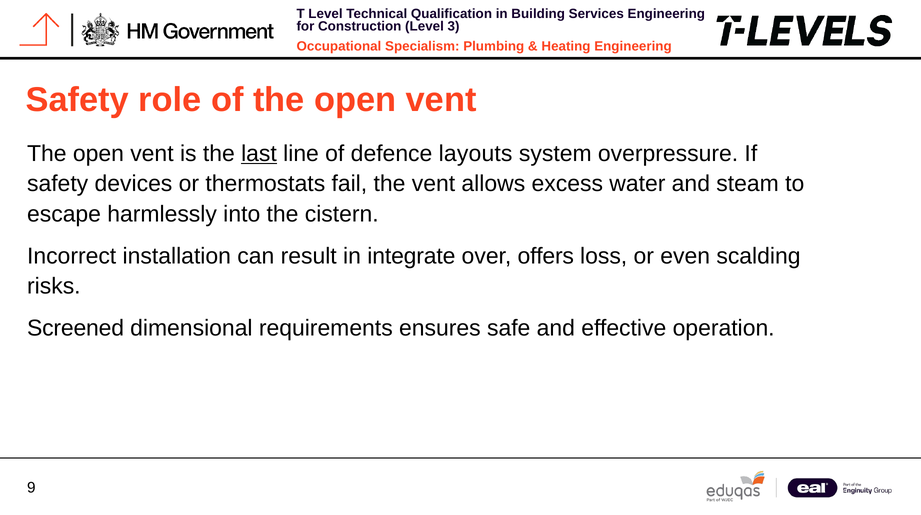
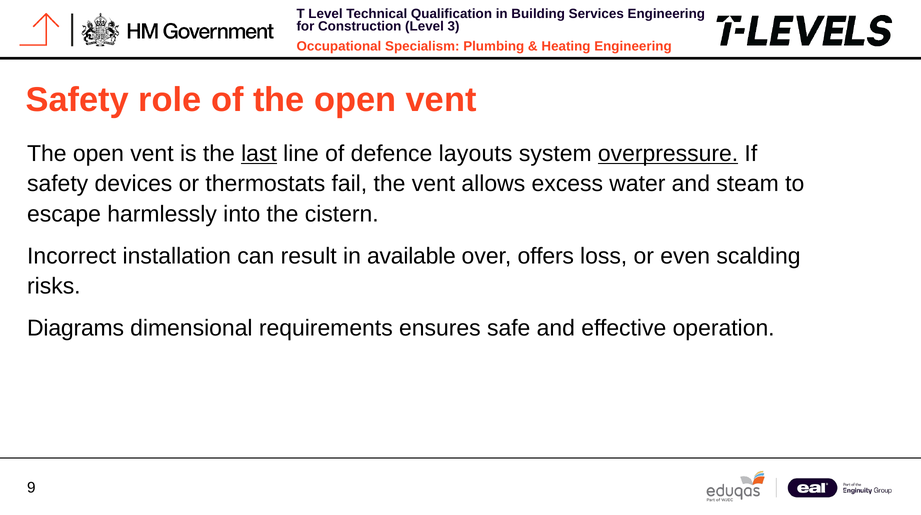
overpressure underline: none -> present (668, 154)
integrate: integrate -> available (411, 256)
Screened: Screened -> Diagrams (76, 328)
